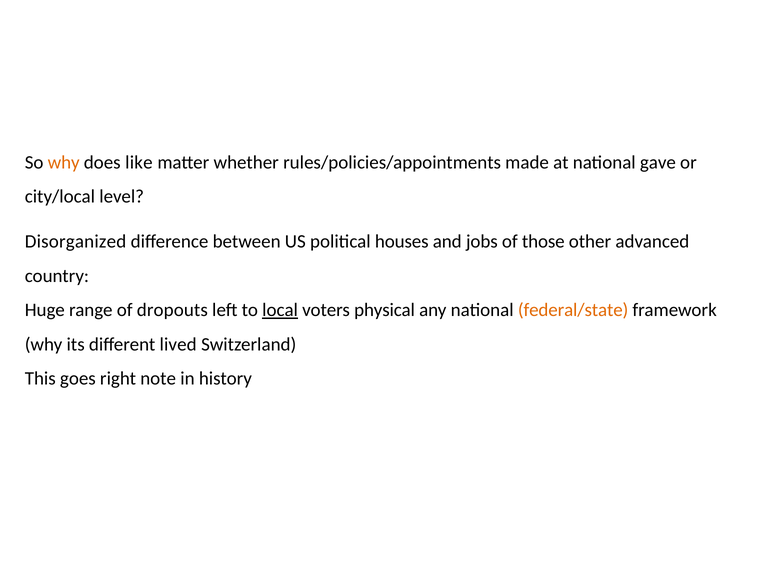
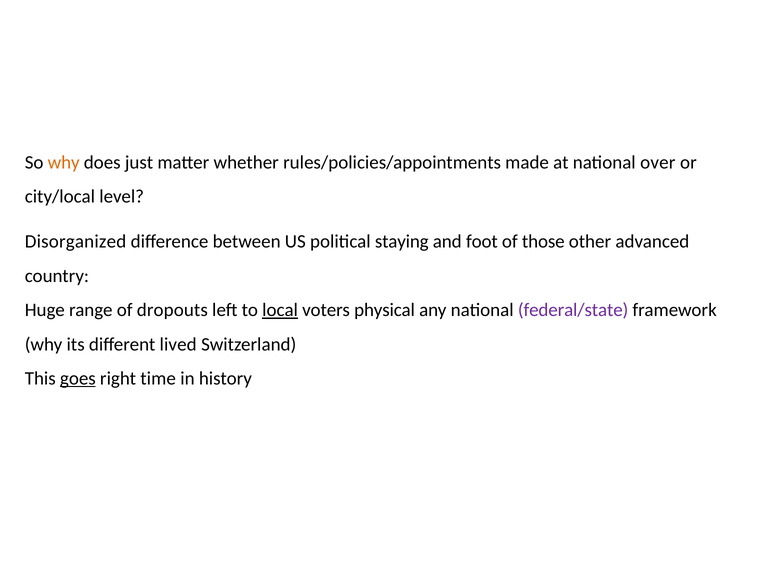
like: like -> just (139, 162)
gave: gave -> over (658, 162)
houses: houses -> staying (402, 242)
jobs: jobs -> foot (482, 242)
federal/state colour: orange -> purple (573, 310)
goes underline: none -> present (78, 378)
note: note -> time (158, 378)
